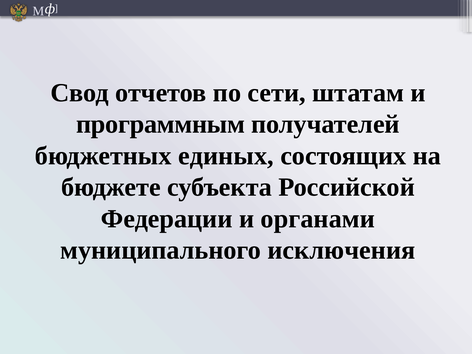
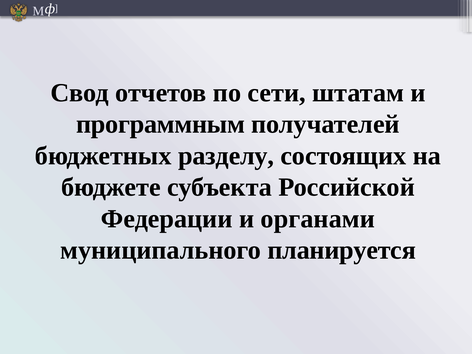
единых: единых -> разделу (226, 156)
исключения: исключения -> планируется (342, 250)
